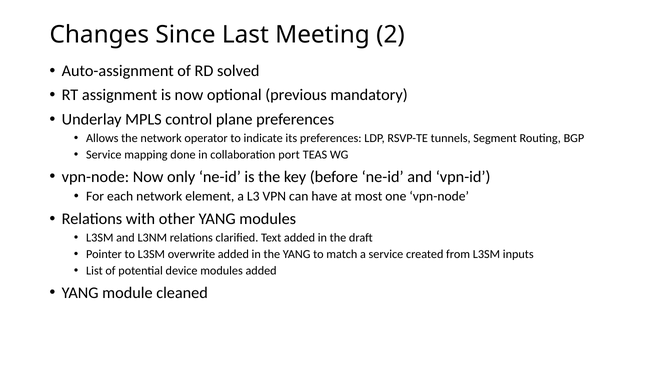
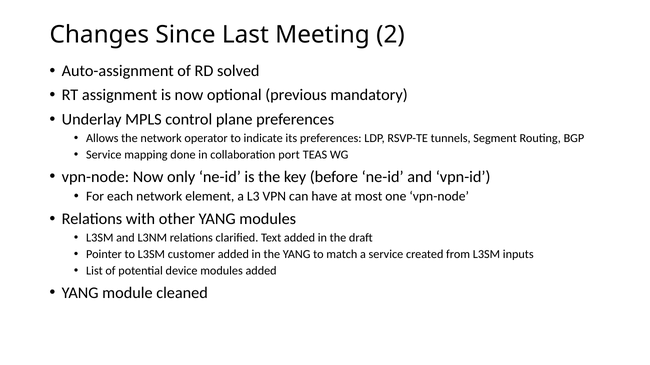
overwrite: overwrite -> customer (191, 255)
